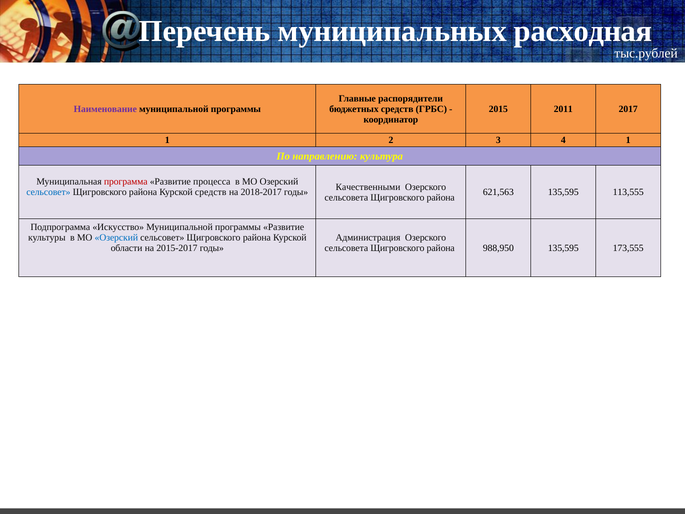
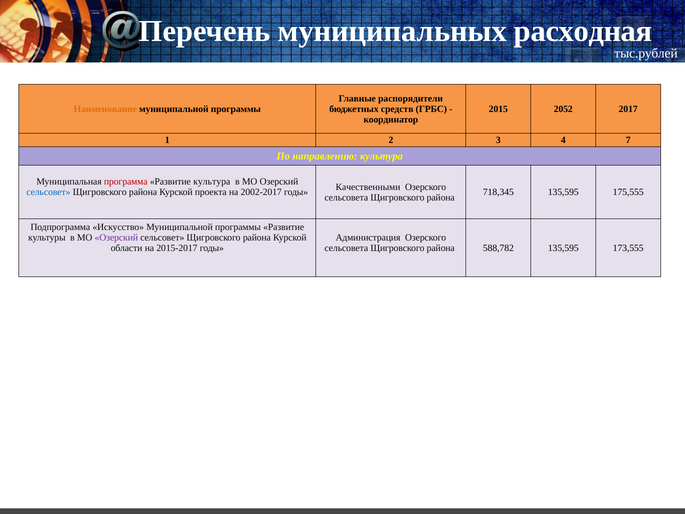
Наименование colour: purple -> orange (105, 109)
2011: 2011 -> 2052 (563, 109)
4 1: 1 -> 7 (628, 140)
Развитие процесса: процесса -> культура (212, 182)
Курской средств: средств -> проекта (211, 192)
2018-2017: 2018-2017 -> 2002-2017 (261, 192)
621,563: 621,563 -> 718,345 (498, 192)
113,555: 113,555 -> 175,555 (628, 192)
Озерский colour: blue -> purple (116, 237)
988,950: 988,950 -> 588,782 (498, 248)
